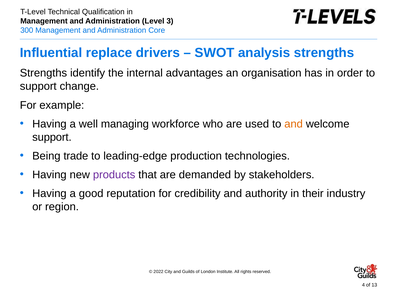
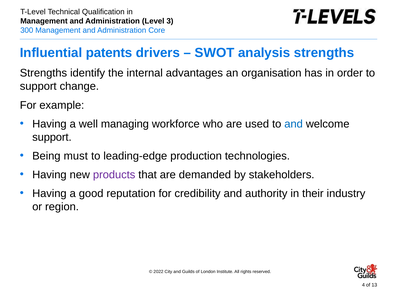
replace: replace -> patents (109, 53)
and colour: orange -> blue (294, 124)
trade: trade -> must (76, 156)
